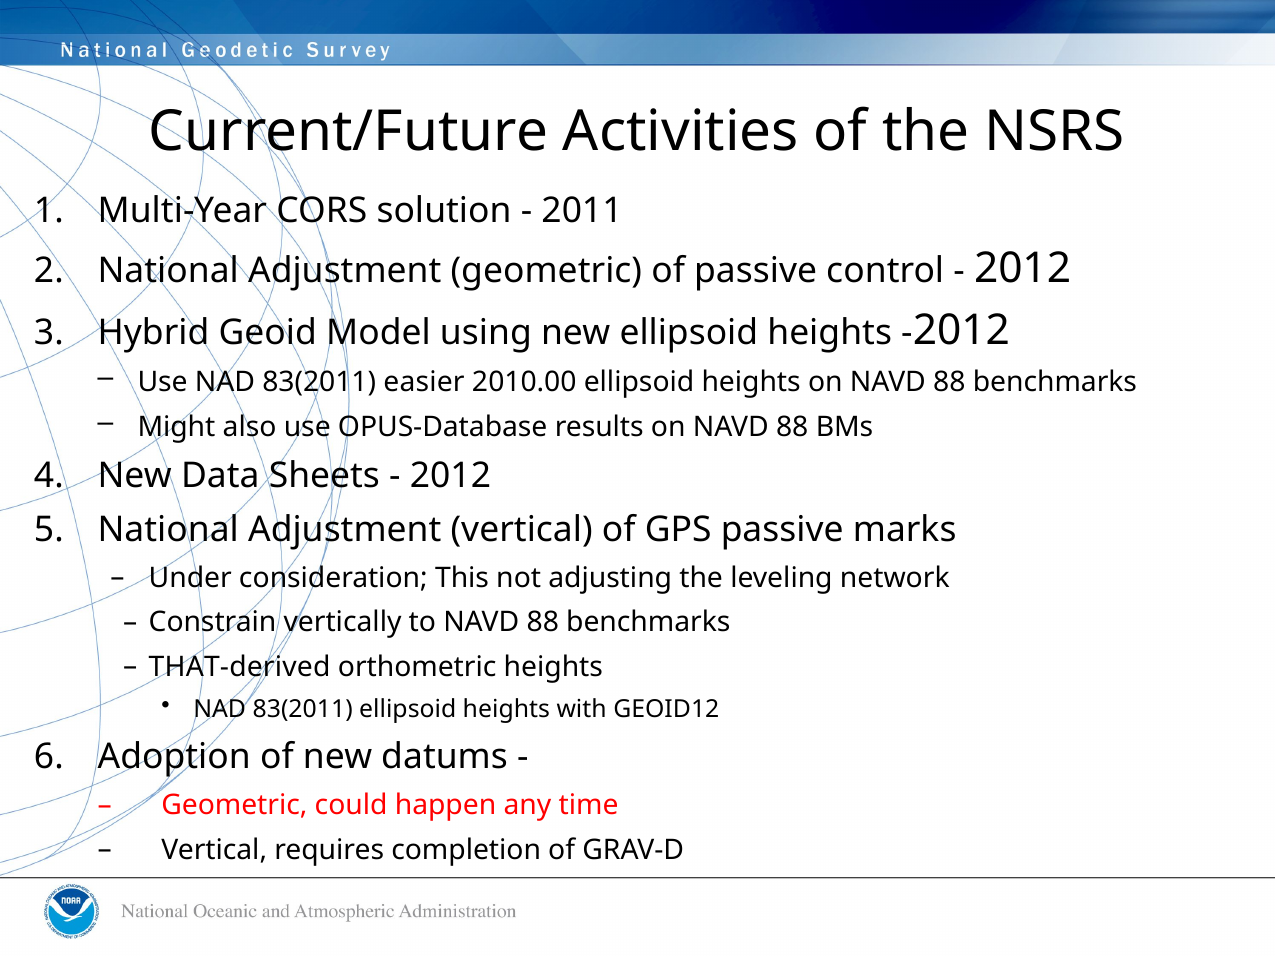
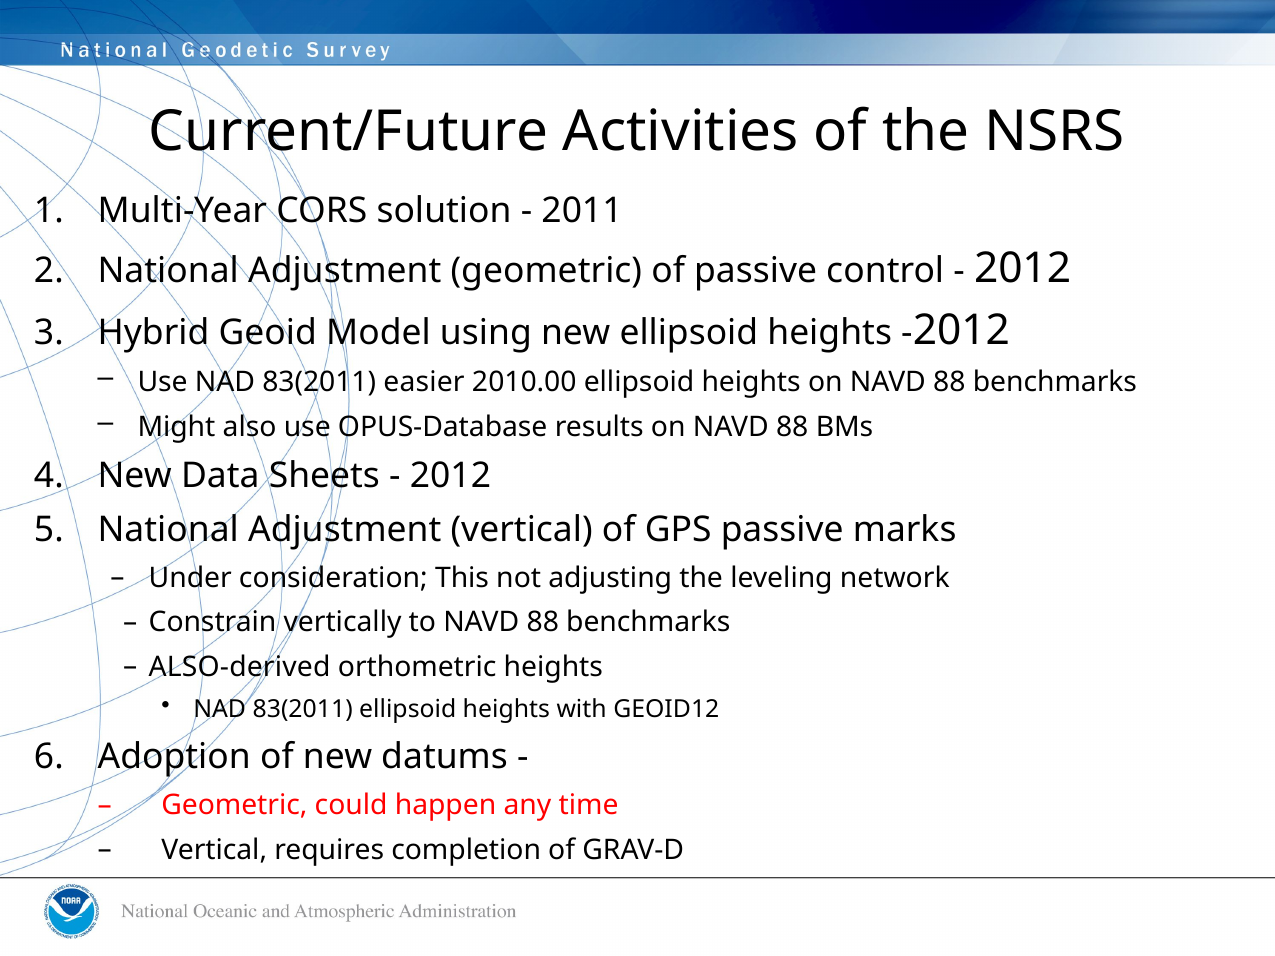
THAT-derived: THAT-derived -> ALSO-derived (240, 667)
